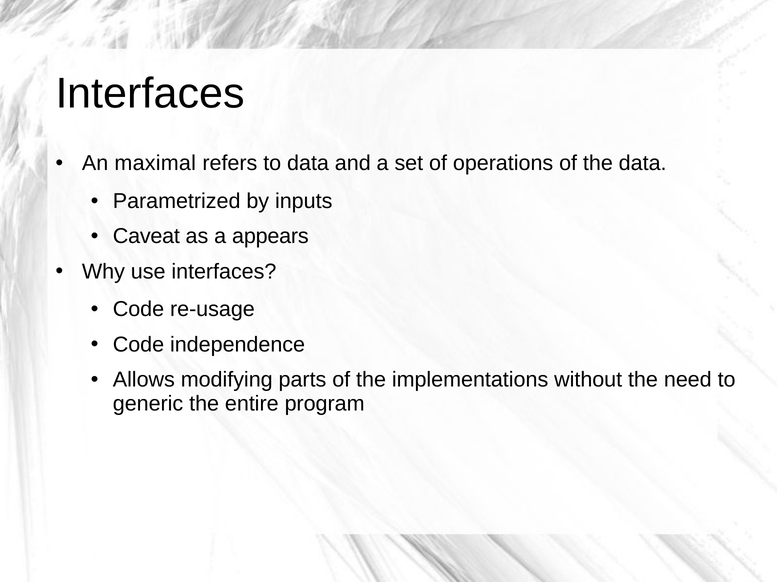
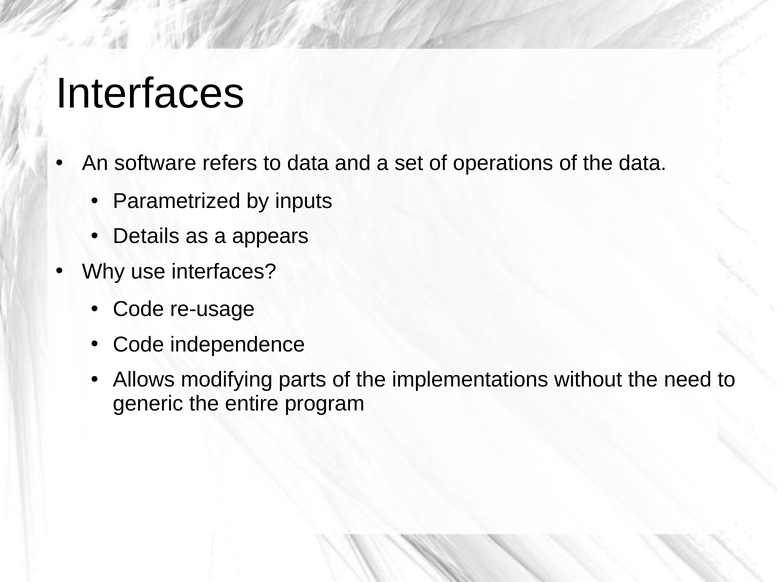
maximal: maximal -> software (155, 163)
Caveat: Caveat -> Details (146, 237)
